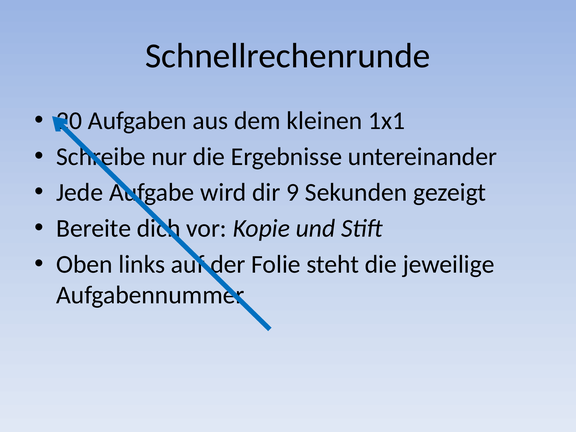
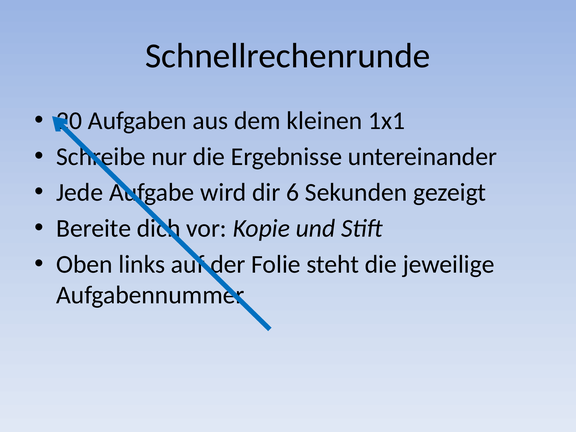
9: 9 -> 6 (293, 193)
